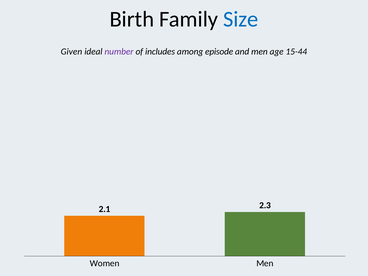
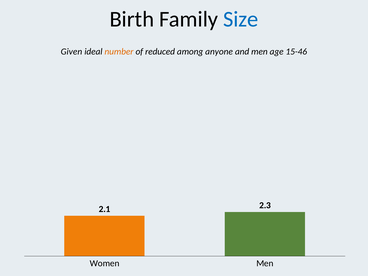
number colour: purple -> orange (119, 51)
includes: includes -> reduced (160, 51)
episode: episode -> anyone (219, 51)
15-44: 15-44 -> 15-46 (296, 51)
